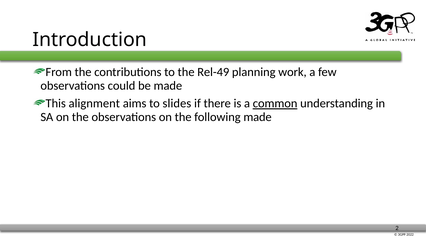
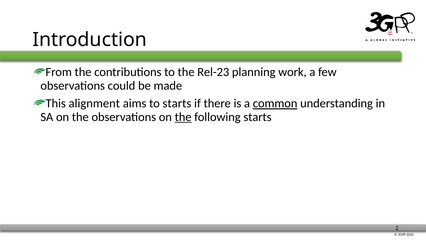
Rel-49: Rel-49 -> Rel-23 (213, 72)
to slides: slides -> starts (177, 103)
the underline: none -> present (183, 117)
following made: made -> starts (257, 117)
